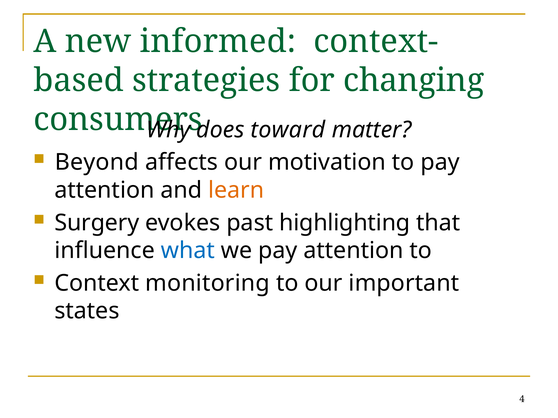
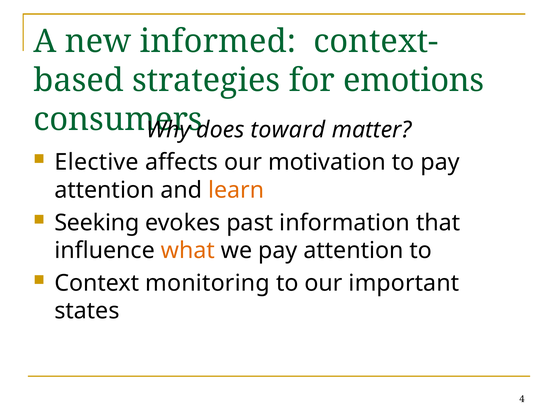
changing: changing -> emotions (414, 81)
Beyond: Beyond -> Elective (97, 163)
Surgery: Surgery -> Seeking (97, 223)
highlighting: highlighting -> information (345, 223)
what colour: blue -> orange (188, 251)
